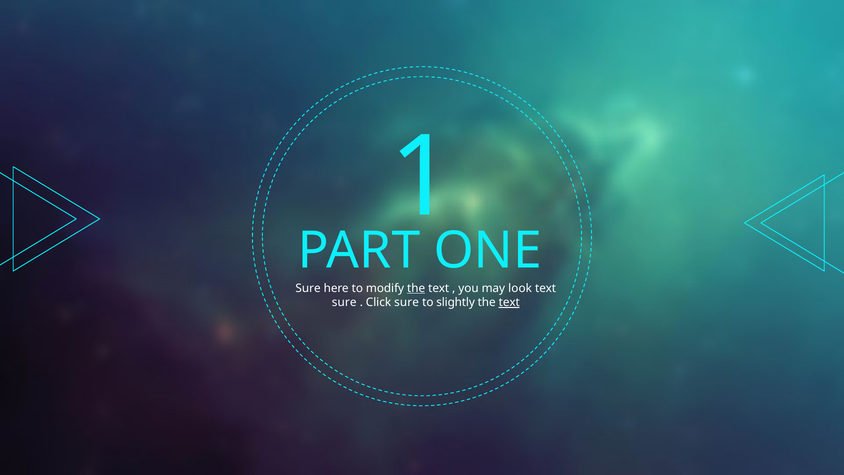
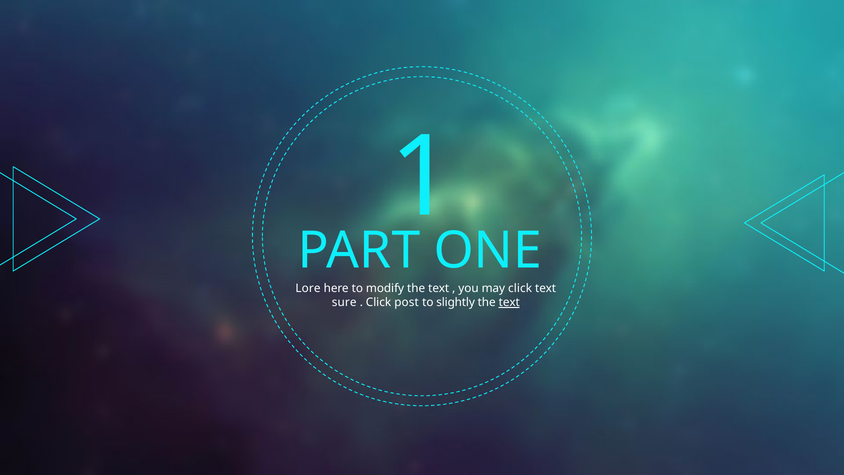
Sure: Sure -> Lore (308, 288)
the underline: present -> none (416, 288)
may look: look -> click (520, 288)
Click sure: sure -> post (407, 302)
